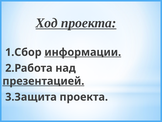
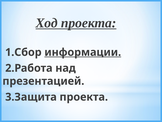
презентацией underline: present -> none (43, 81)
